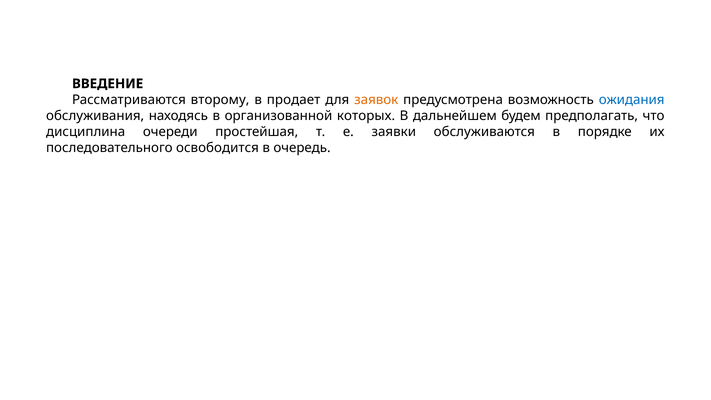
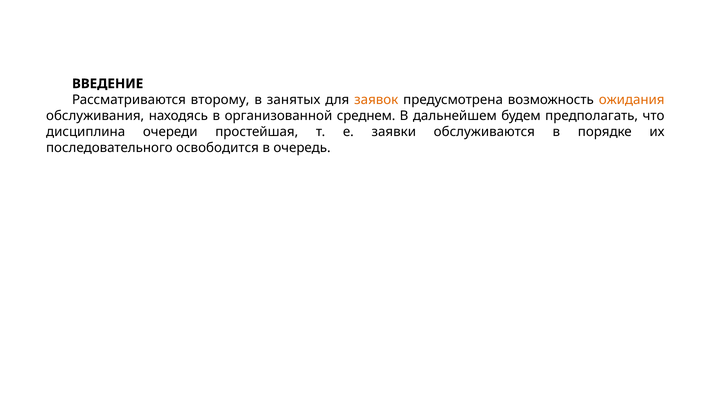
продает: продает -> занятых (294, 100)
ожидания colour: blue -> orange (632, 100)
которых: которых -> среднем (366, 116)
